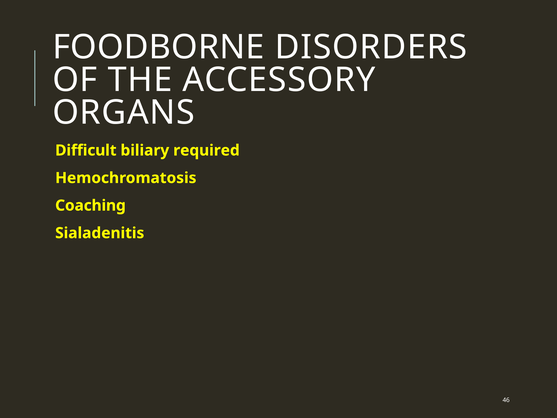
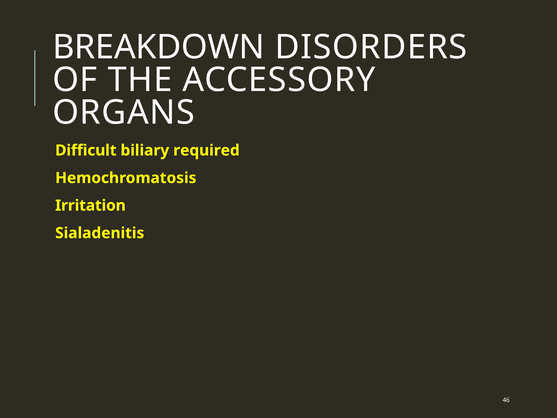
FOODBORNE: FOODBORNE -> BREAKDOWN (159, 47)
Coaching: Coaching -> Irritation (90, 205)
